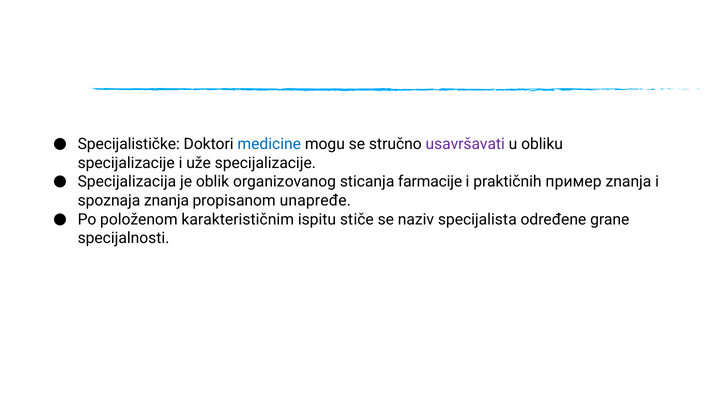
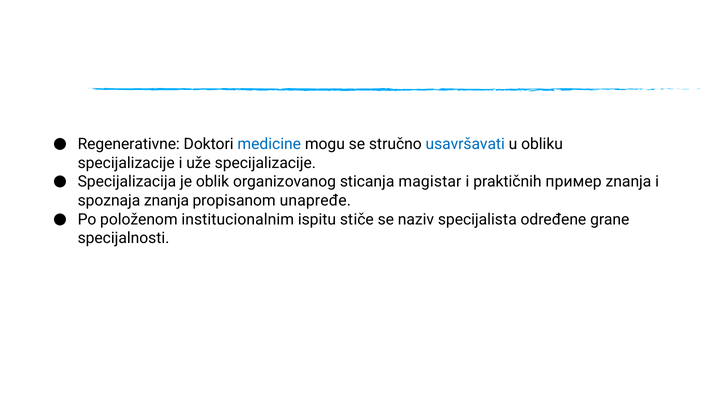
Specijalističke: Specijalističke -> Regenerativne (129, 144)
usavršavati colour: purple -> blue (465, 144)
farmacije: farmacije -> magistar (430, 182)
karakterističnim: karakterističnim -> institucionalnim (238, 219)
